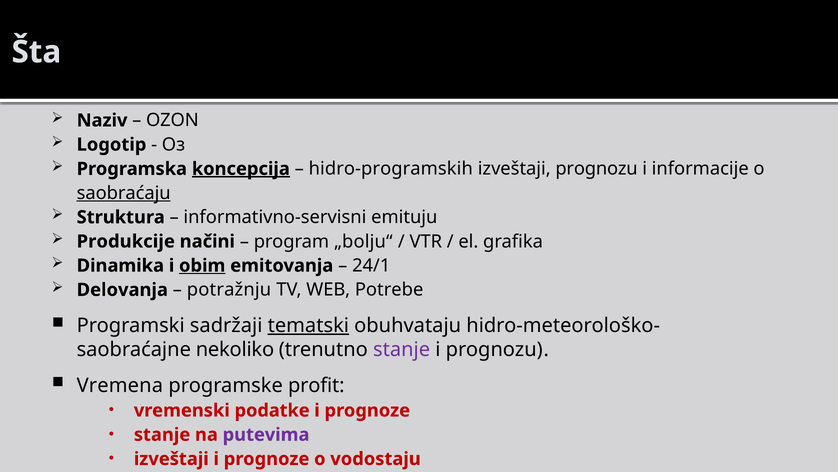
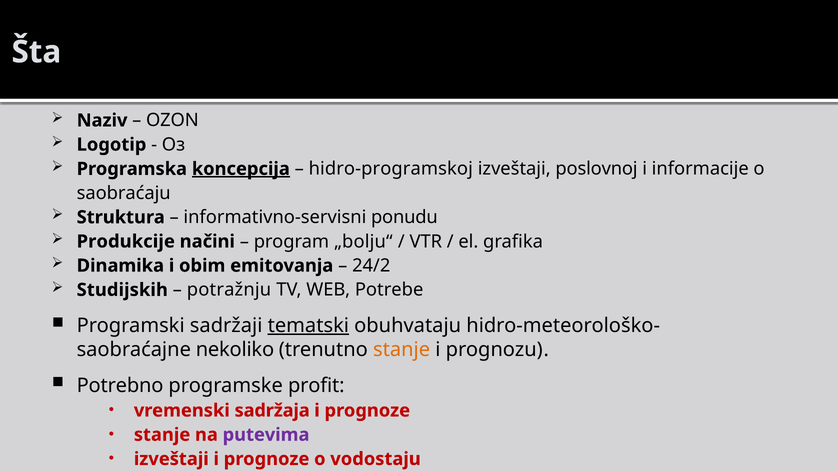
hidro-programskih: hidro-programskih -> hidro-programskoj (391, 169)
izveštaji prognozu: prognozu -> poslovnoj (597, 169)
saobraćaju underline: present -> none (124, 193)
emituju: emituju -> ponudu (404, 217)
obim underline: present -> none (202, 265)
24/1: 24/1 -> 24/2 (371, 265)
Delovanja: Delovanja -> Studijskih (122, 289)
stanje colour: purple -> orange (402, 349)
Vremena: Vremena -> Potrebno (120, 385)
podatke: podatke -> sadržaja (272, 410)
